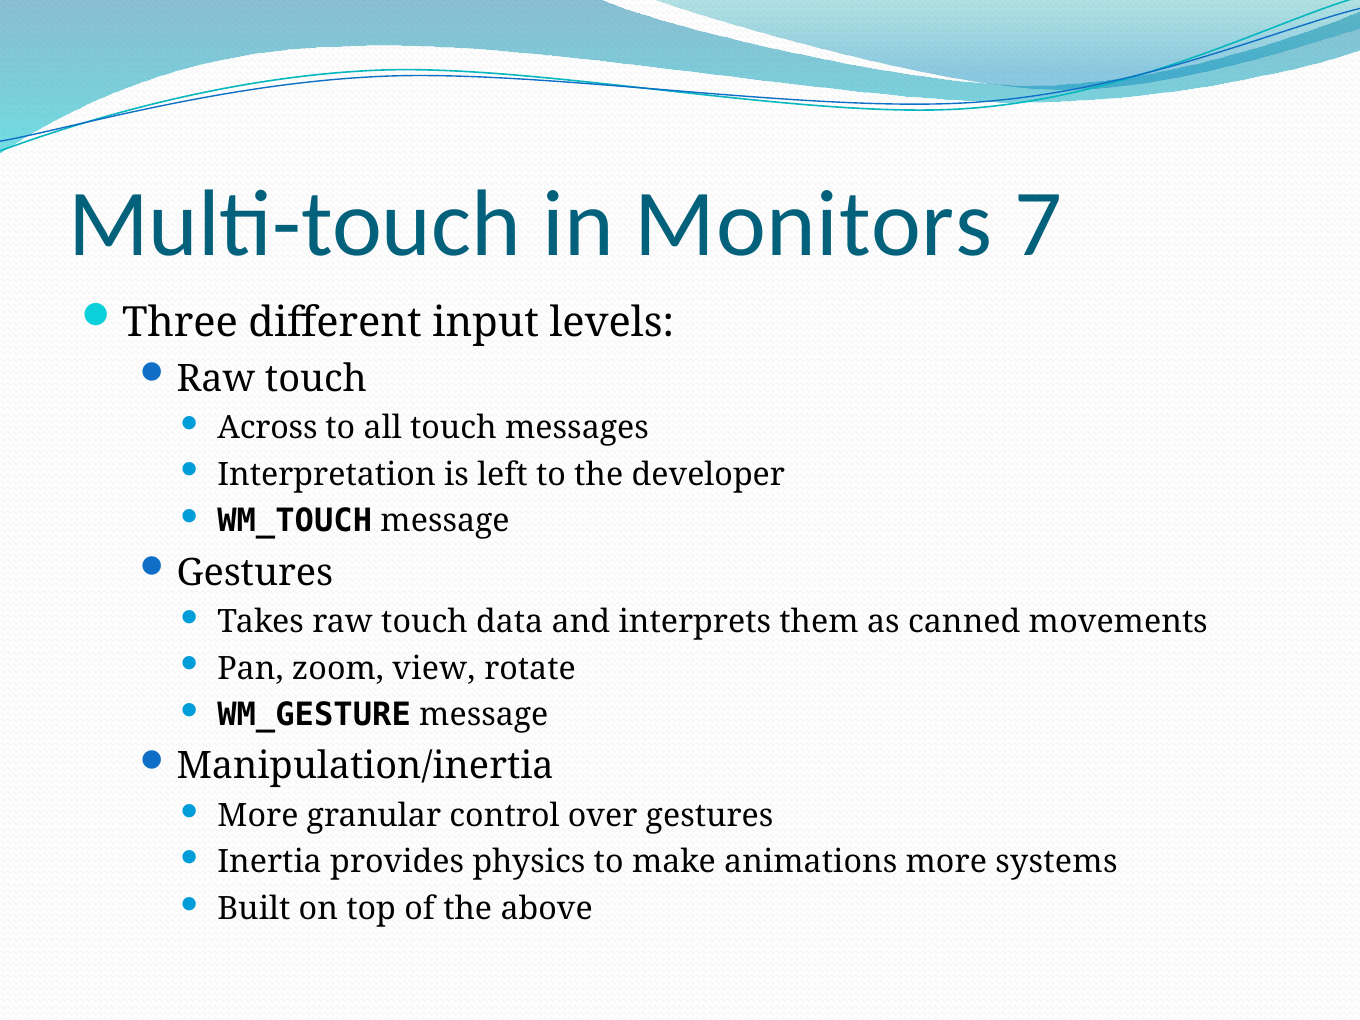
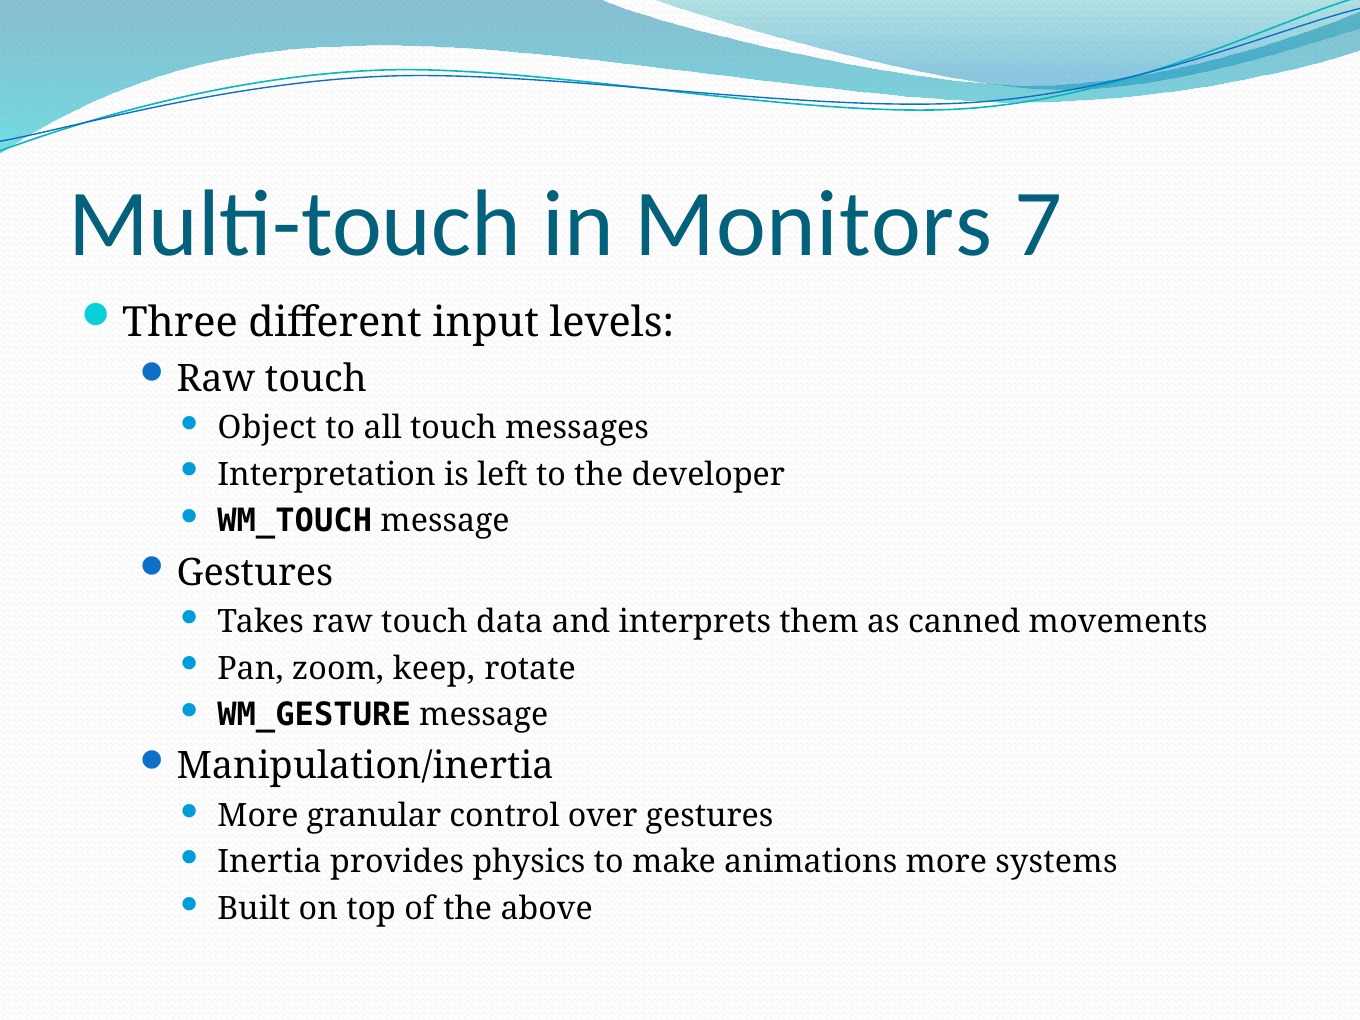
Across: Across -> Object (267, 428)
view: view -> keep (434, 669)
